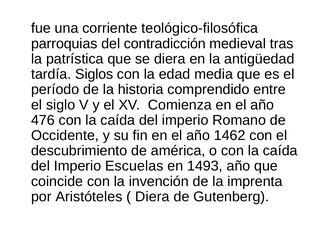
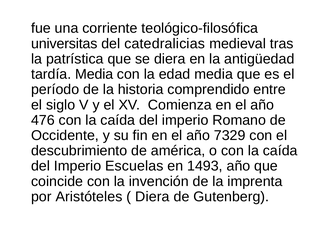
parroquias: parroquias -> universitas (64, 44)
contradicción: contradicción -> catedralicias (165, 44)
tardía Siglos: Siglos -> Media (94, 74)
1462: 1462 -> 7329 (230, 136)
